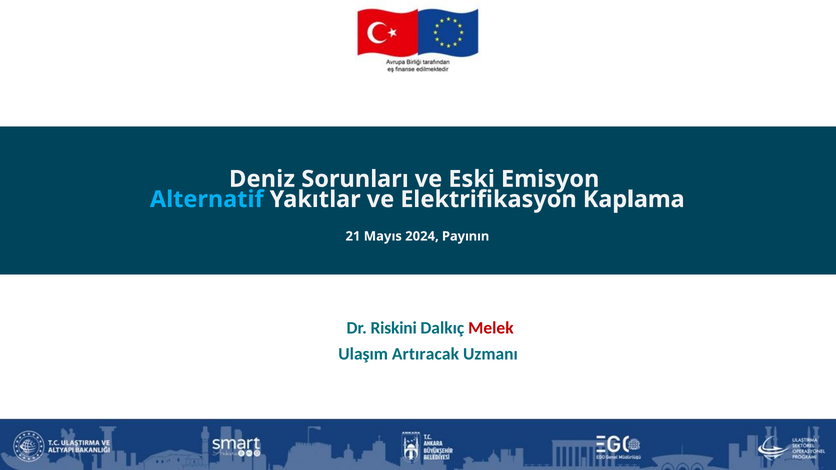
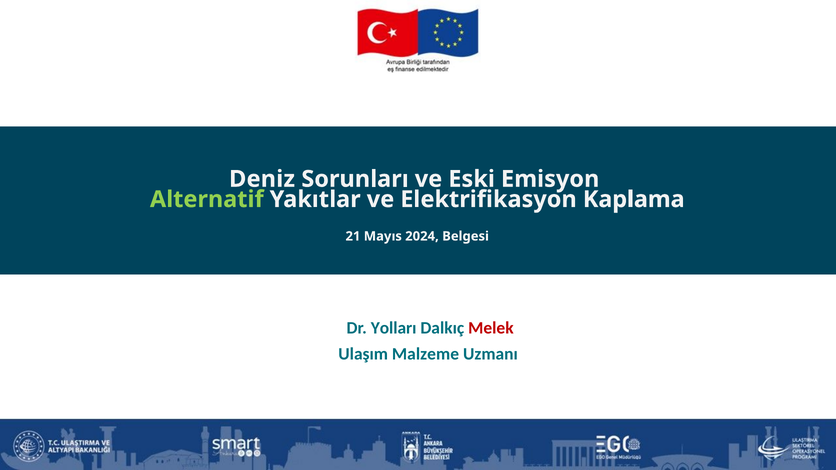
Alternatif colour: light blue -> light green (207, 199)
Payının: Payının -> Belgesi (466, 236)
Riskini: Riskini -> Yolları (394, 328)
Artıracak: Artıracak -> Malzeme (425, 354)
